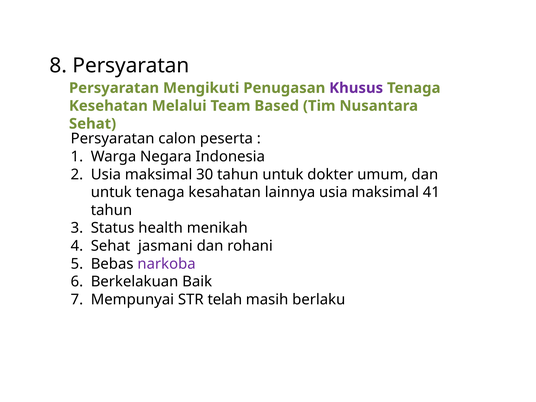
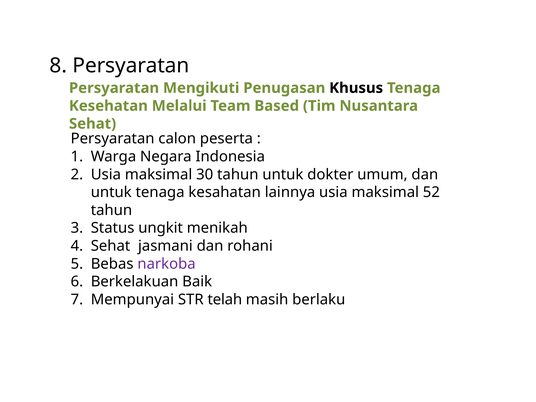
Khusus colour: purple -> black (356, 88)
41: 41 -> 52 (431, 192)
health: health -> ungkit (161, 228)
